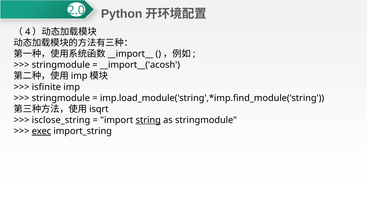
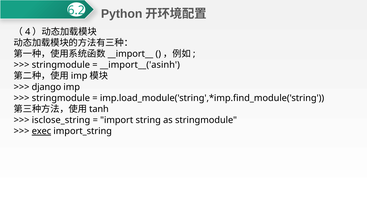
2.0: 2.0 -> 6.2 (76, 10)
__import__('acosh: __import__('acosh -> __import__('asinh (140, 65)
isfinite: isfinite -> django (46, 87)
isqrt: isqrt -> tanh (99, 109)
string underline: present -> none (148, 120)
